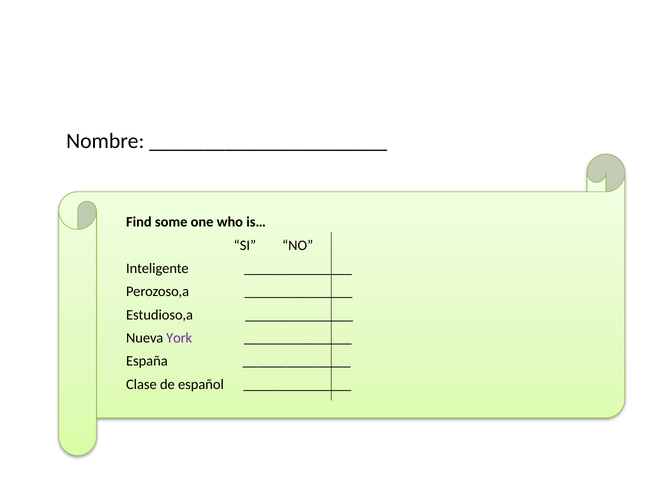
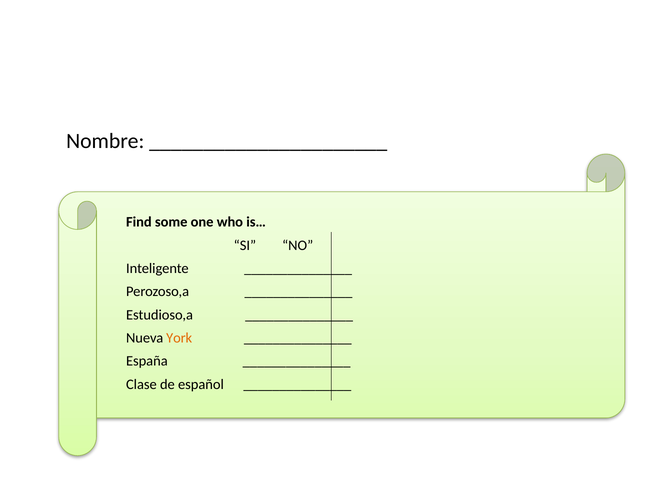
York colour: purple -> orange (179, 338)
